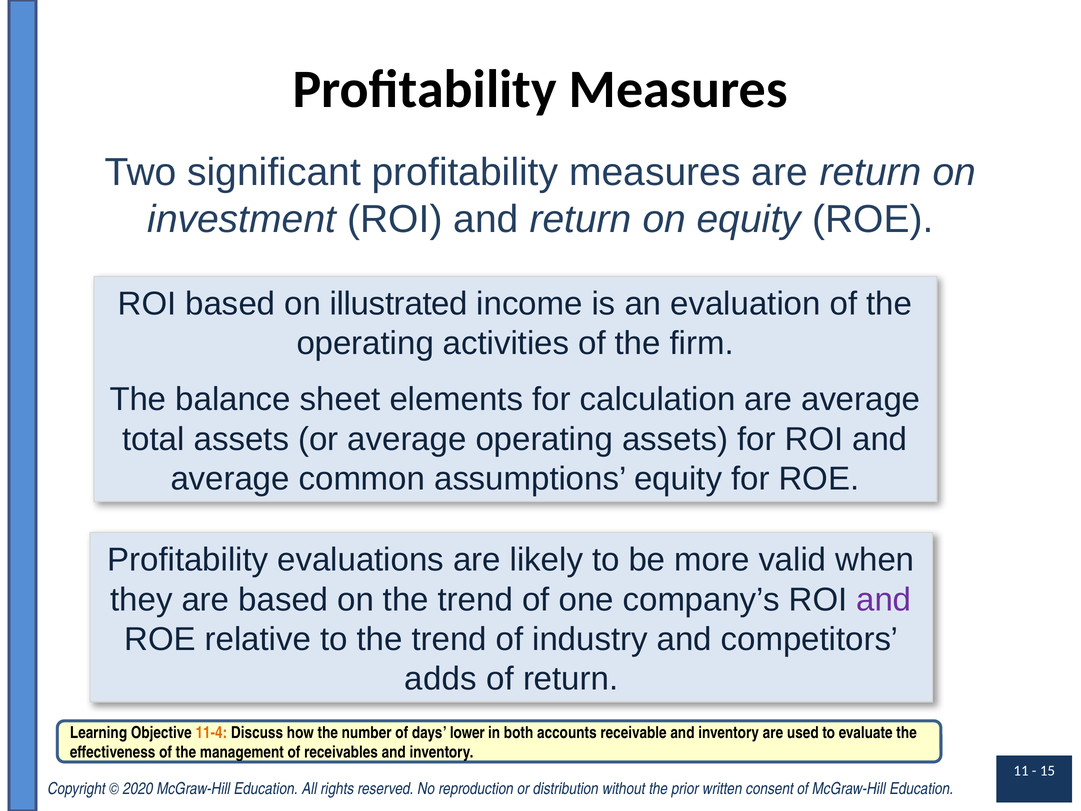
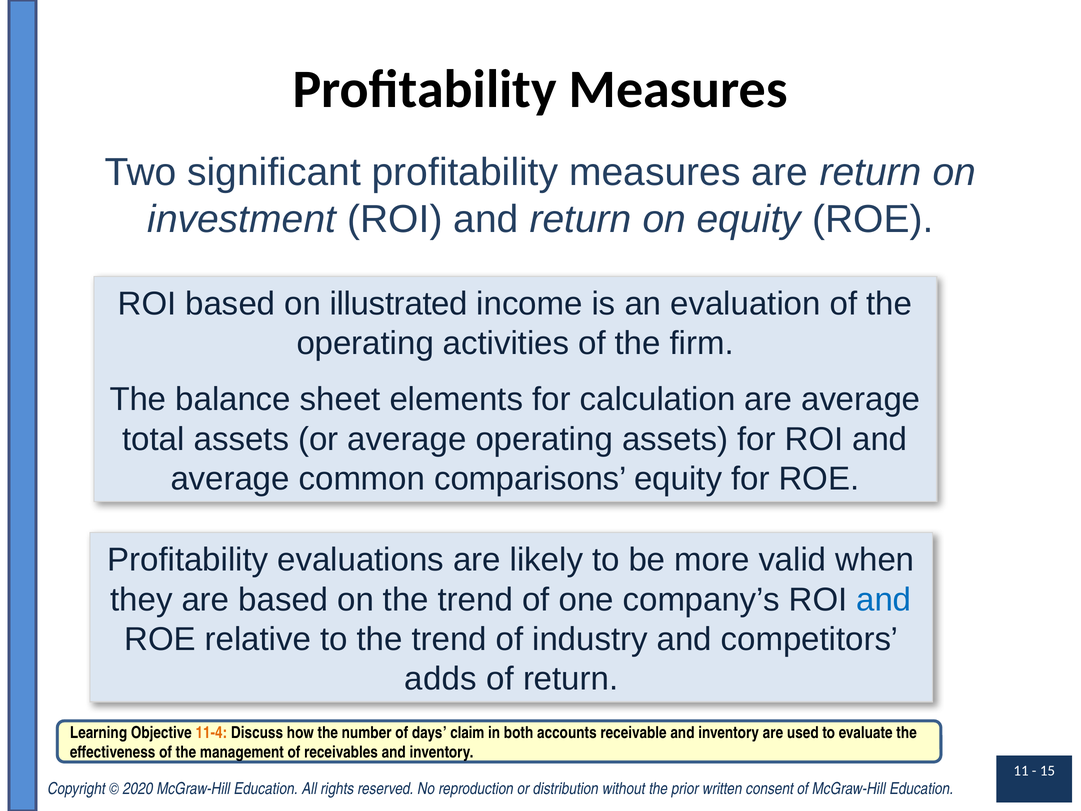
assumptions: assumptions -> comparisons (530, 479)
and colour: purple -> blue (884, 600)
lower: lower -> claim (467, 732)
